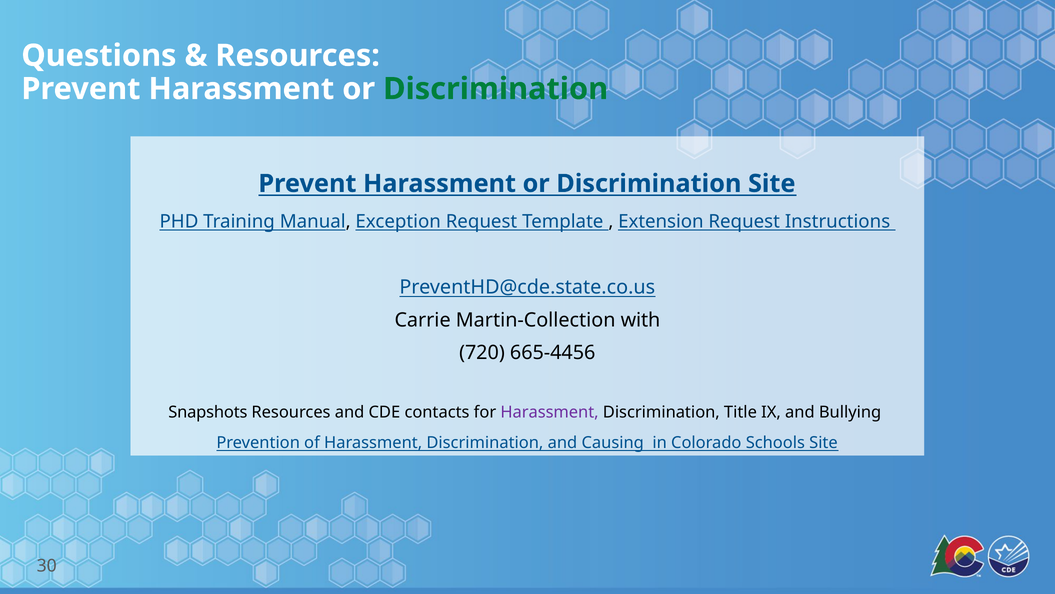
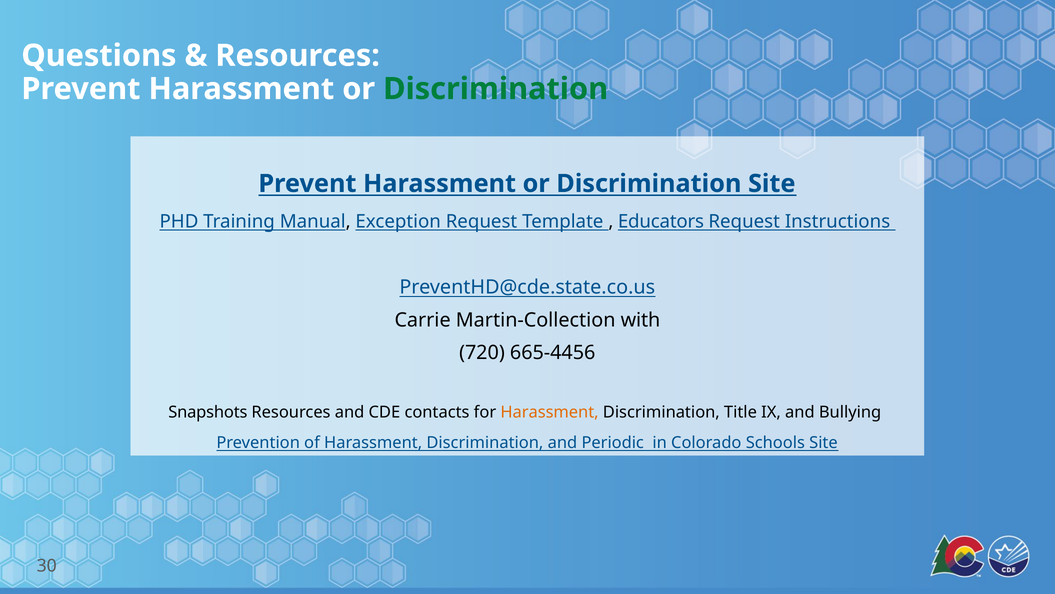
Extension: Extension -> Educators (661, 221)
Harassment colour: purple -> orange (550, 412)
Causing: Causing -> Periodic (613, 443)
